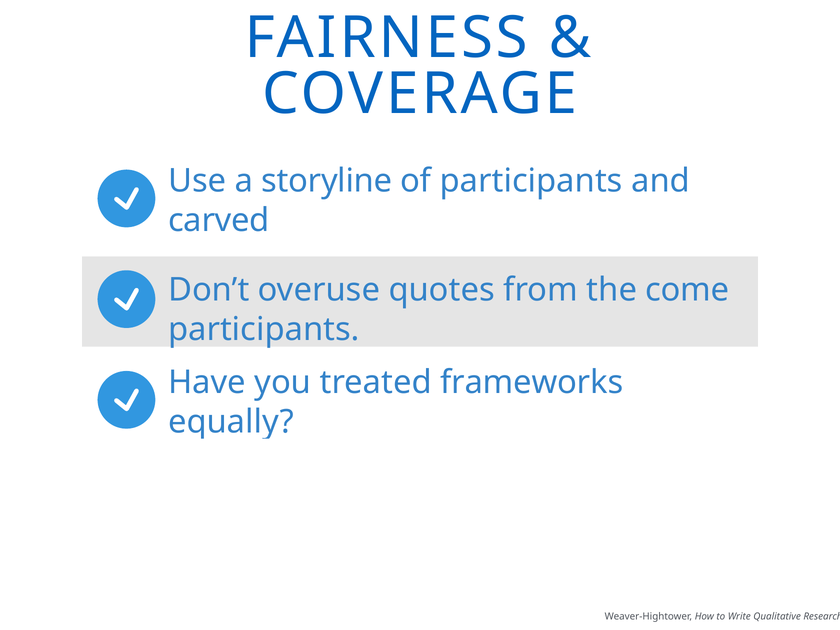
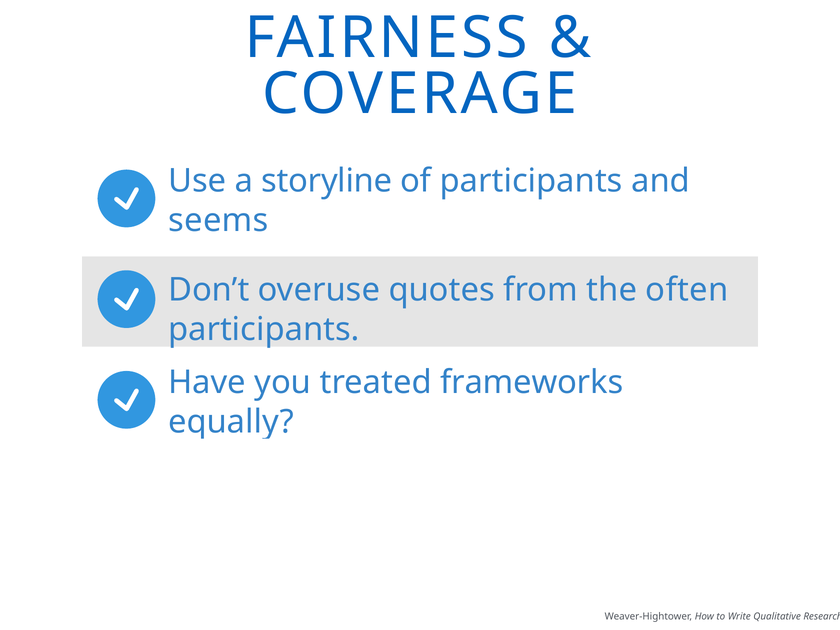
carved: carved -> seems (218, 220)
come: come -> often (687, 290)
